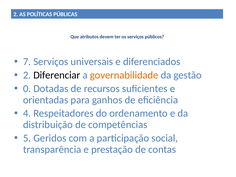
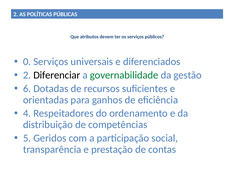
7: 7 -> 0 (27, 62)
governabilidade colour: orange -> green (124, 75)
0: 0 -> 6 (27, 89)
